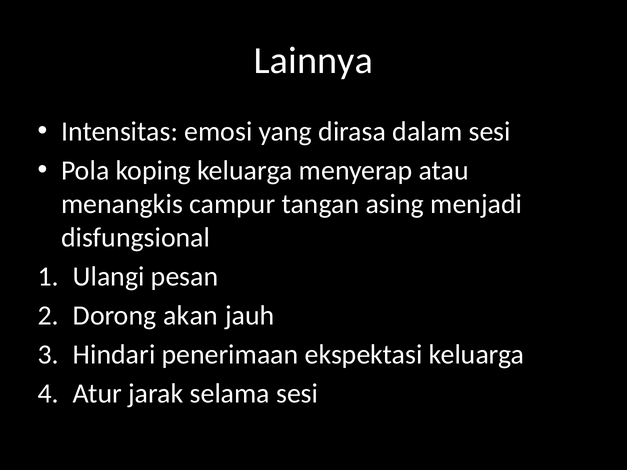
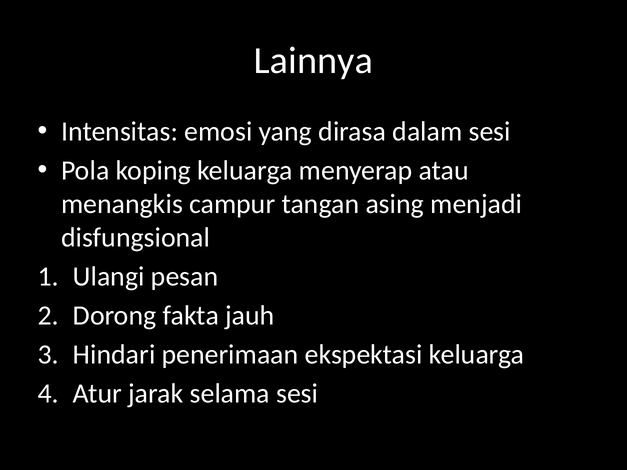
akan: akan -> fakta (191, 316)
